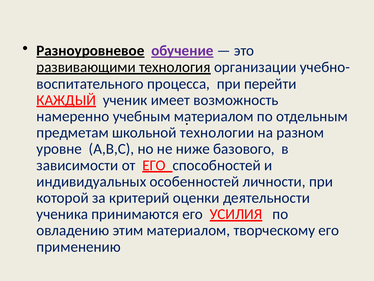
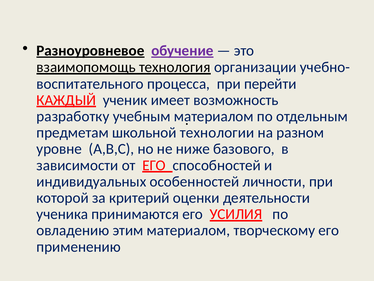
развивающими: развивающими -> взаимопомощь (86, 67)
намеренно: намеренно -> разработку (73, 116)
